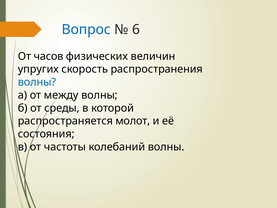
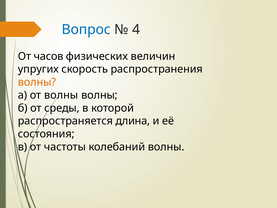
6: 6 -> 4 (136, 30)
волны colour: blue -> orange (37, 82)
от между: между -> волны (61, 95)
молот: молот -> длина (133, 121)
